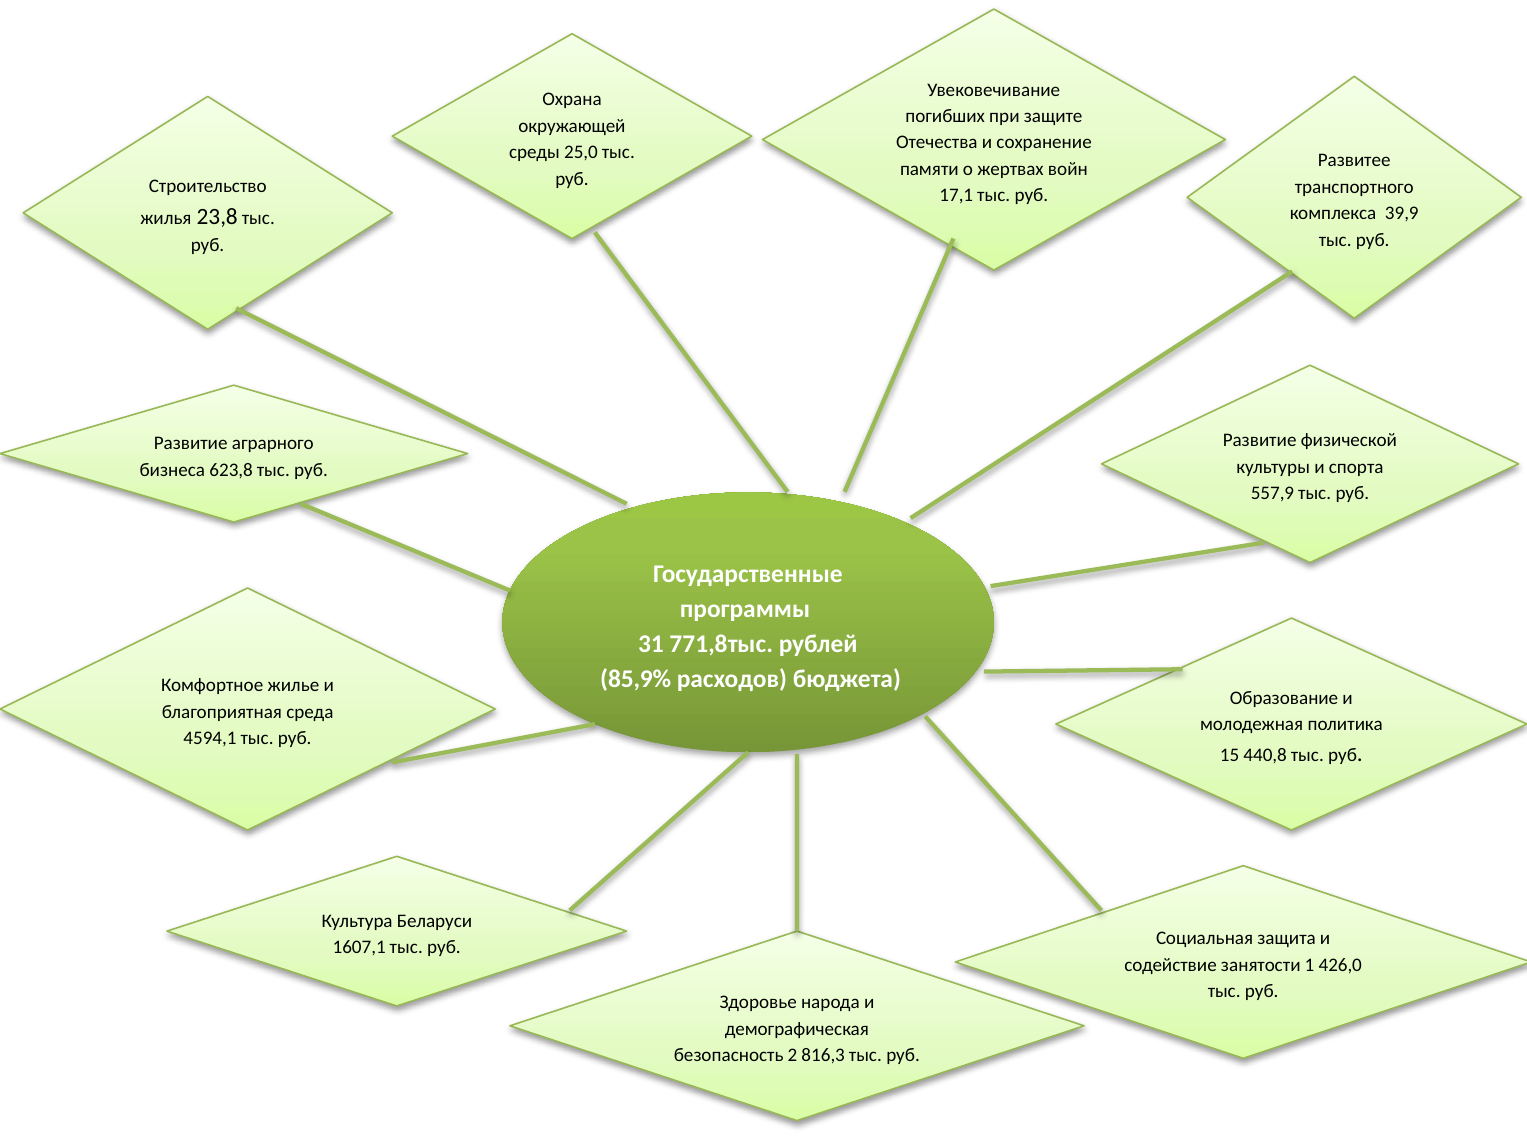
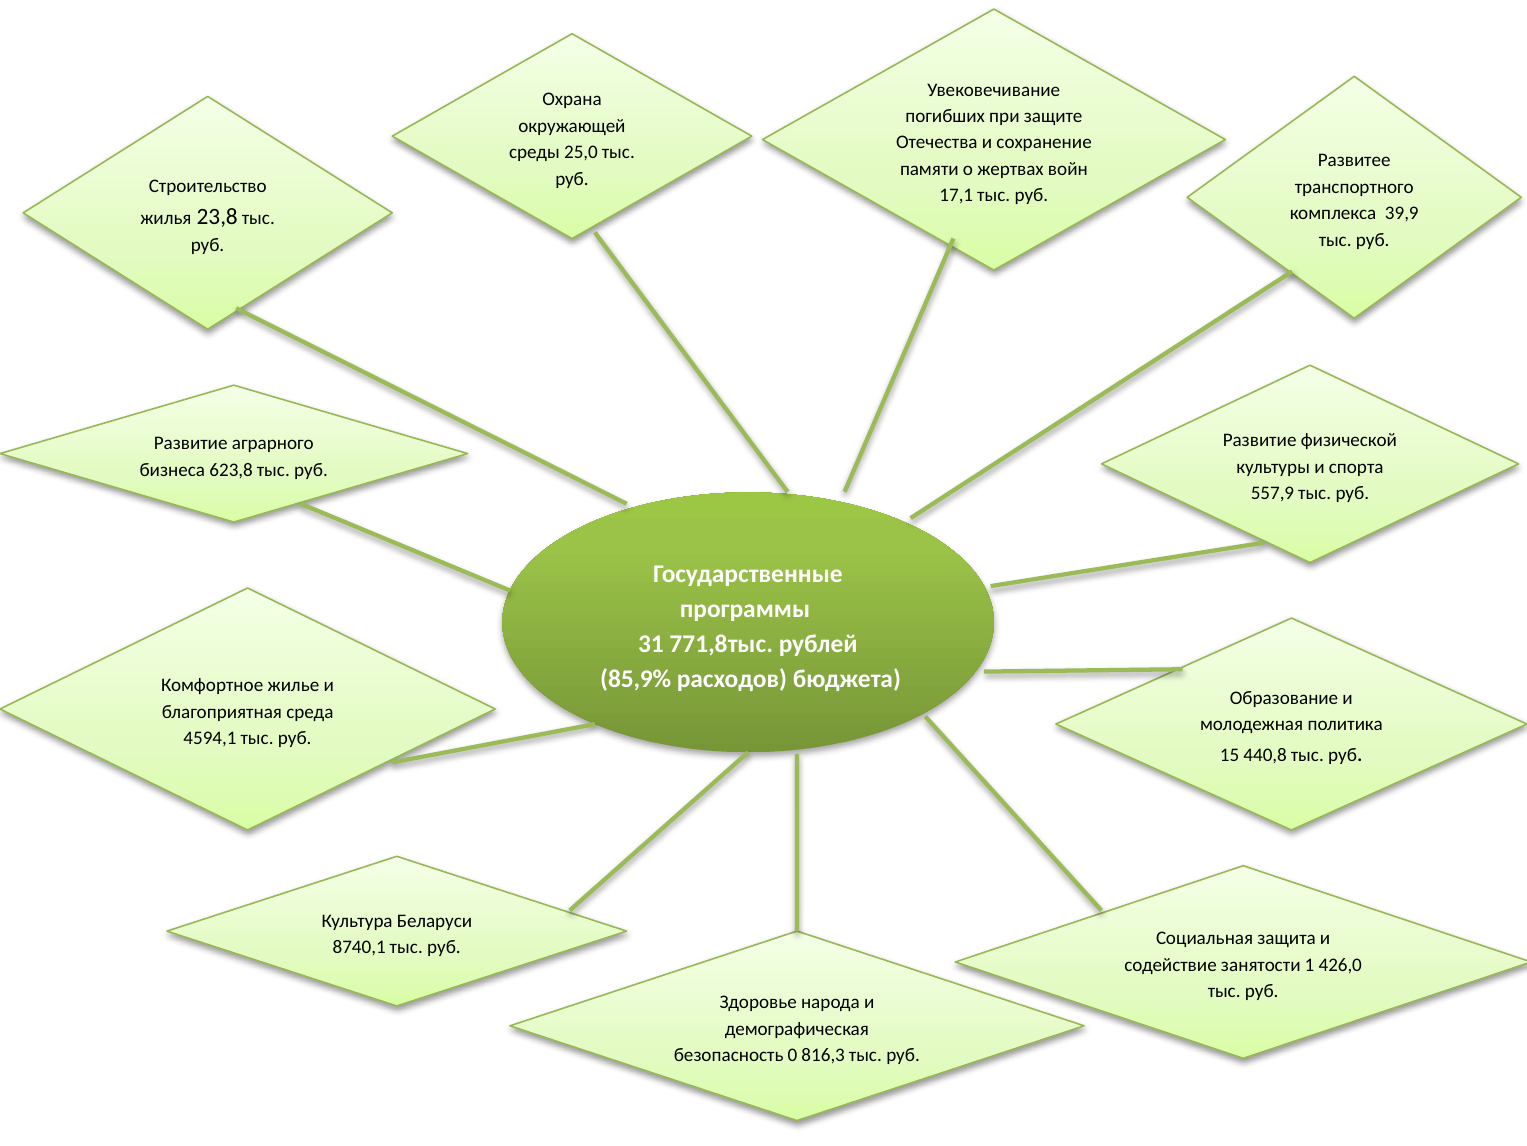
1607,1: 1607,1 -> 8740,1 (359, 947)
2: 2 -> 0 (793, 1055)
